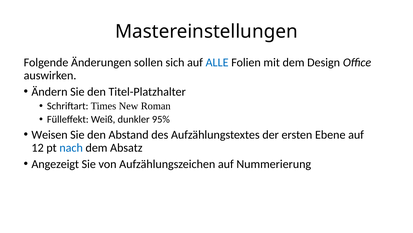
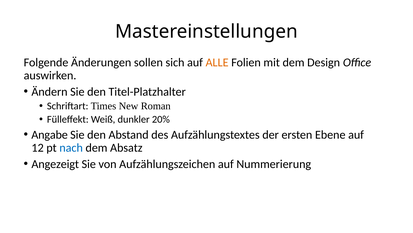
ALLE colour: blue -> orange (217, 62)
95%: 95% -> 20% (161, 119)
Weisen: Weisen -> Angabe (50, 134)
